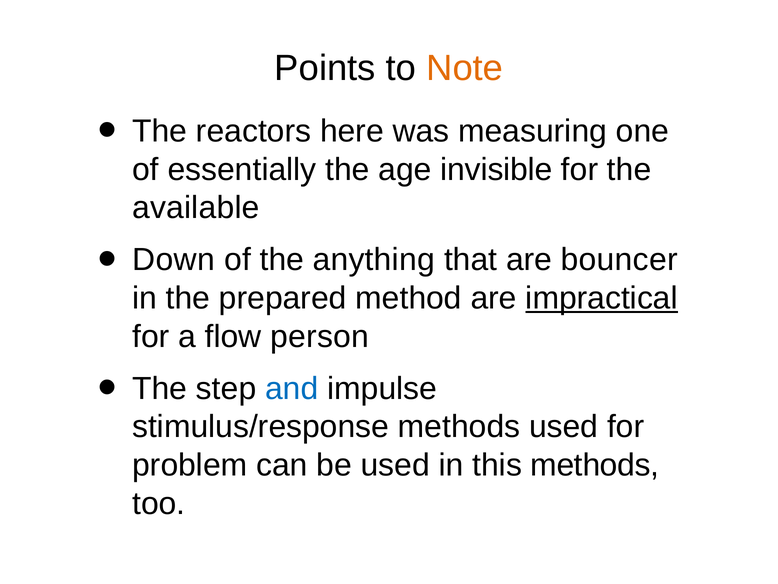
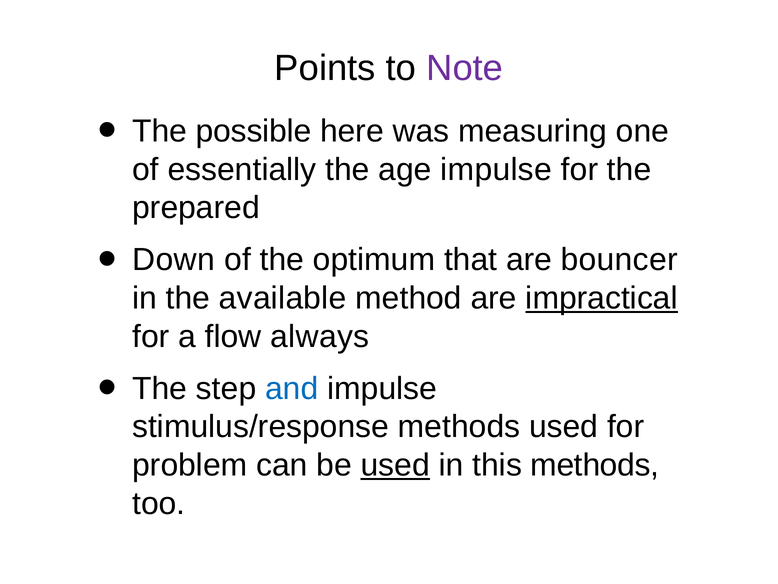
Note colour: orange -> purple (465, 68)
reactors: reactors -> possible (254, 131)
age invisible: invisible -> impulse (496, 169)
available: available -> prepared (196, 208)
anything: anything -> optimum (374, 260)
prepared: prepared -> available (283, 298)
person: person -> always (320, 336)
used underline: none -> present (395, 465)
